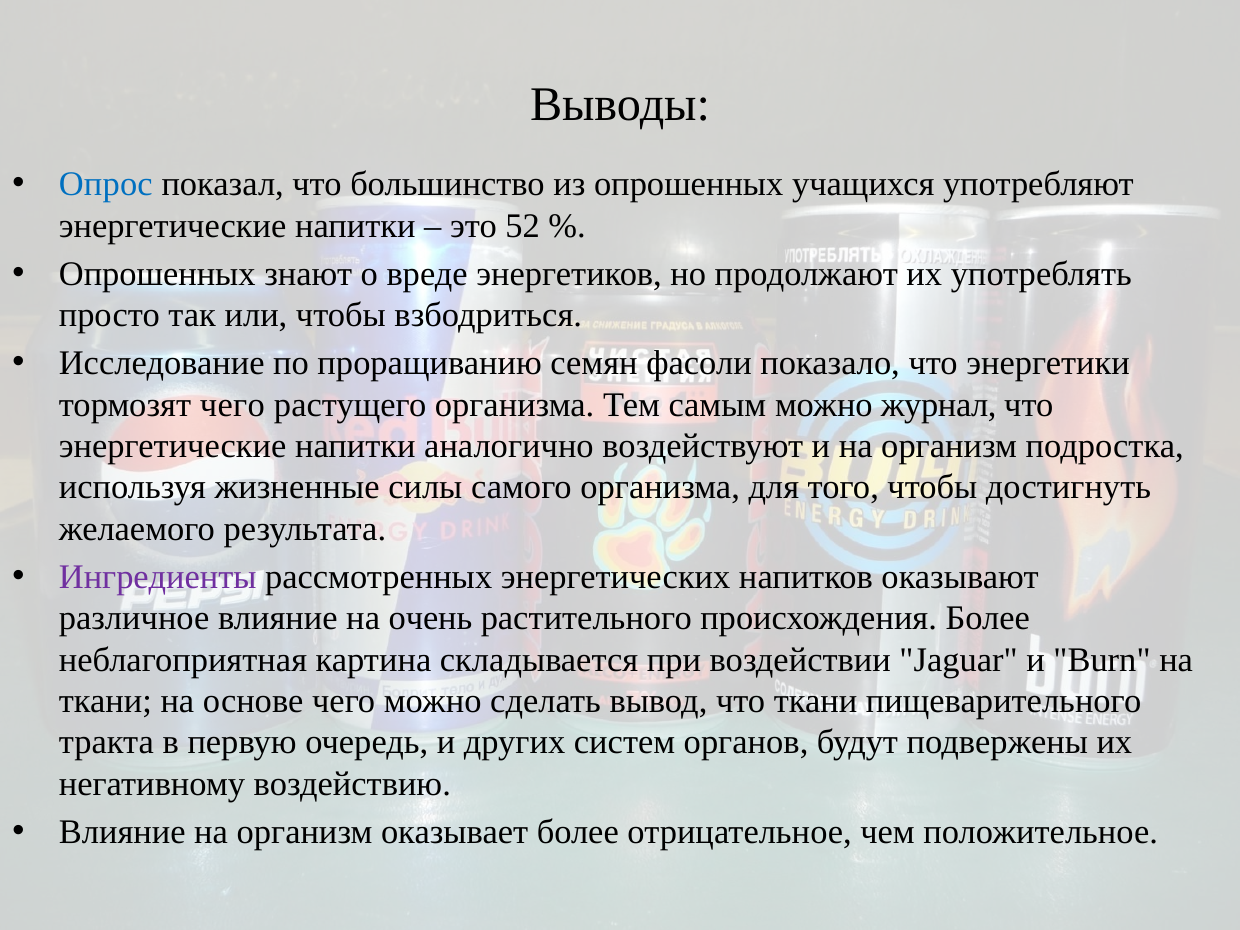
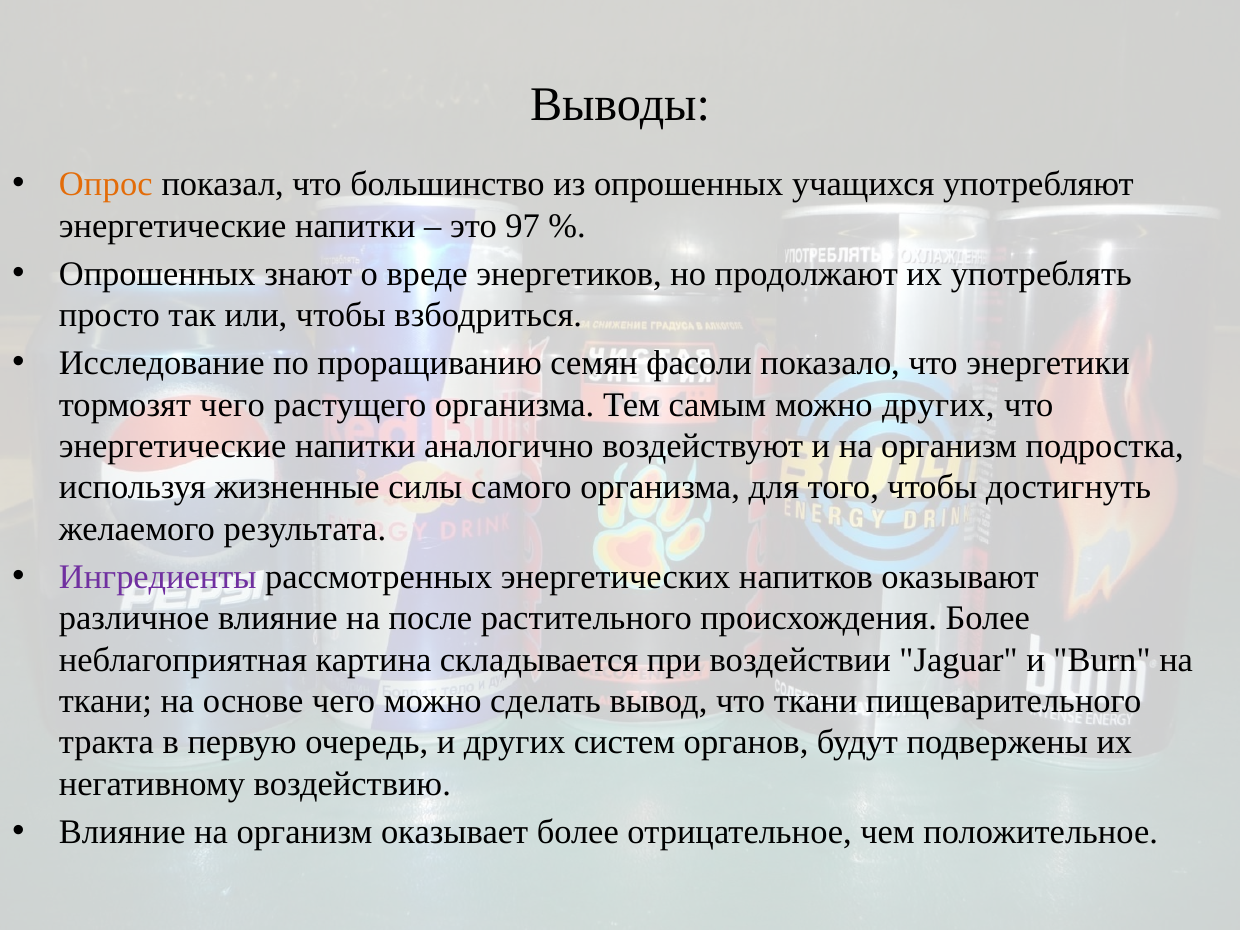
Опрос colour: blue -> orange (106, 184)
52: 52 -> 97 (523, 226)
можно журнал: журнал -> других (938, 405)
очень: очень -> после (430, 618)
